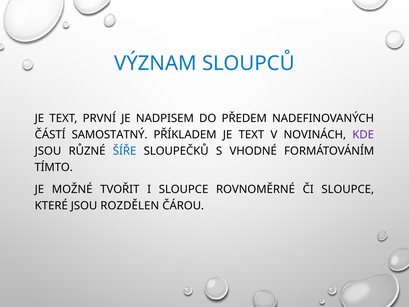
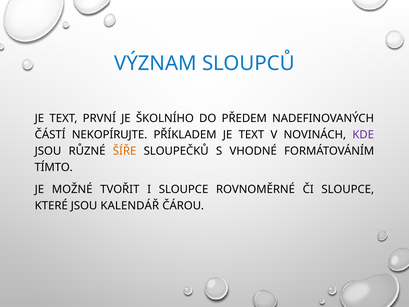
NADPISEM: NADPISEM -> ŠKOLNÍHO (165, 118)
SAMOSTATNÝ: SAMOSTATNÝ -> NEKOPÍRUJTE (110, 135)
ŠÍŘE colour: blue -> orange (125, 151)
ROZDĚLEN: ROZDĚLEN -> KALENDÁŘ (130, 206)
